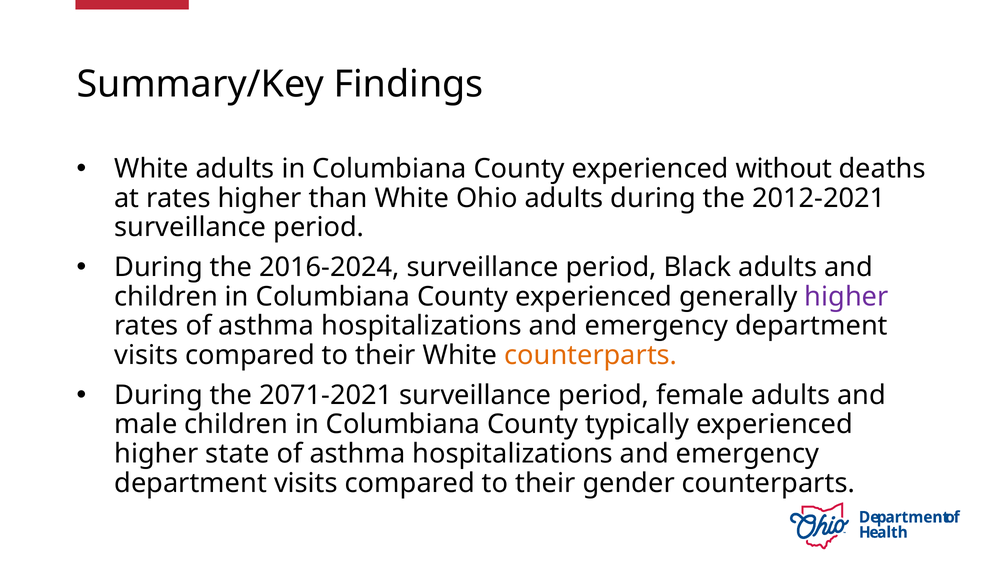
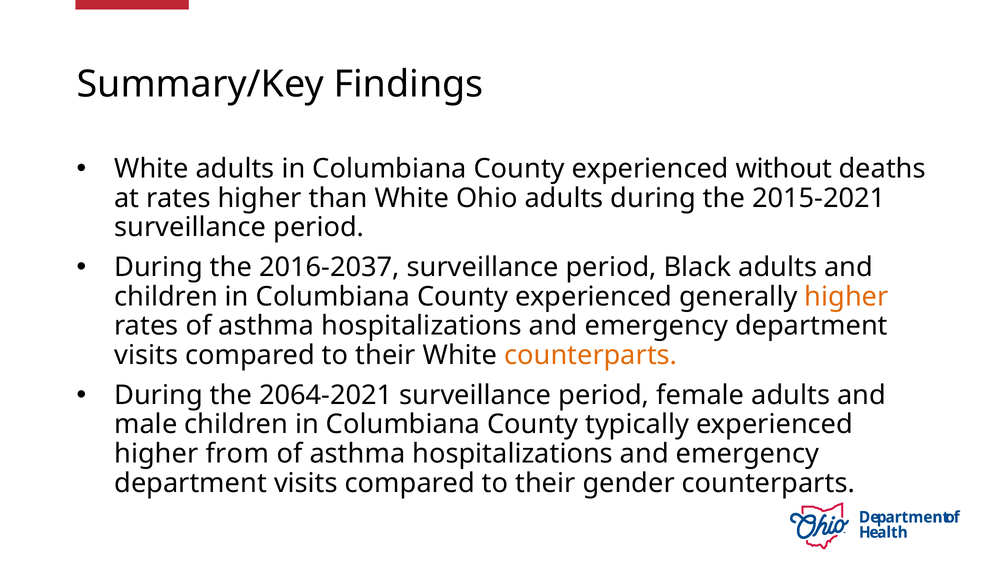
2012-2021: 2012-2021 -> 2015-2021 (819, 198)
2016-2024: 2016-2024 -> 2016-2037 (329, 267)
higher colour: purple -> orange (846, 297)
2071-2021: 2071-2021 -> 2064-2021 (326, 395)
state: state -> from (237, 454)
